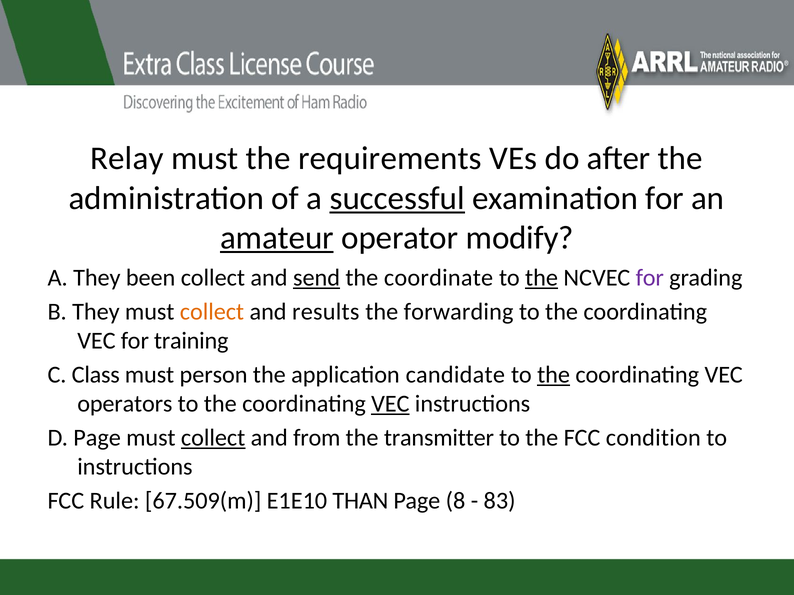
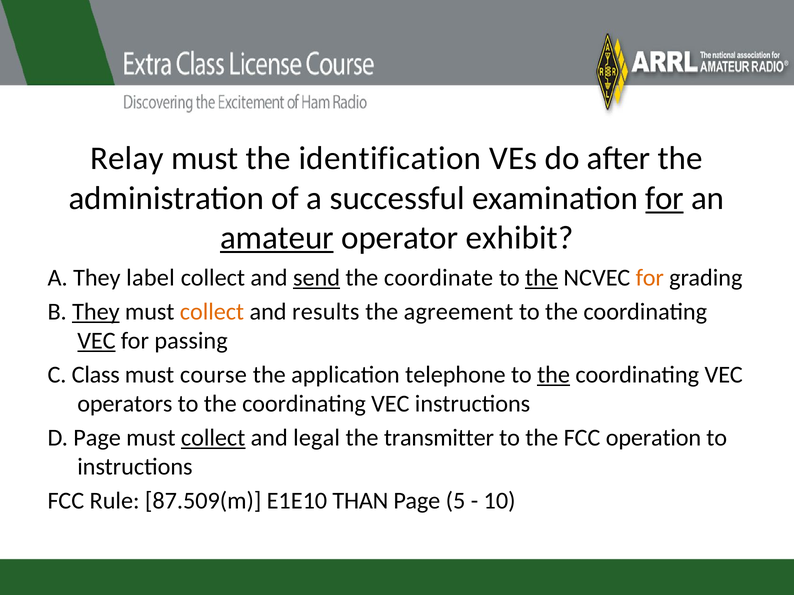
requirements: requirements -> identification (390, 159)
successful underline: present -> none (397, 198)
for underline: none -> present (665, 198)
modify: modify -> exhibit (520, 238)
been: been -> label (150, 278)
for colour: purple -> orange (650, 278)
They underline: none -> present (96, 312)
forwarding: forwarding -> agreement (459, 312)
VEC underline: none -> present (96, 341)
training: training -> passing (191, 341)
person: person -> course (213, 375)
candidate: candidate -> telephone (455, 375)
VEC underline: present -> none (390, 404)
from: from -> legal (317, 438)
condition: condition -> operation (653, 438)
67.509(m: 67.509(m -> 87.509(m (203, 501)
8: 8 -> 5 (456, 501)
83: 83 -> 10 (500, 501)
